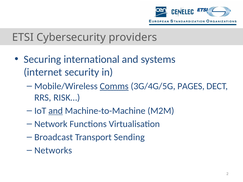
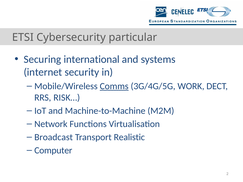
providers: providers -> particular (133, 37)
PAGES: PAGES -> WORK (191, 86)
and underline: present -> none (56, 111)
Sending: Sending -> Realistic (129, 137)
Networks: Networks -> Computer (53, 151)
